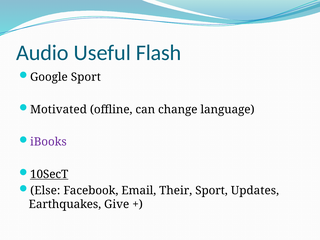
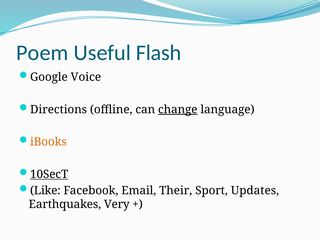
Audio: Audio -> Poem (42, 53)
Google Sport: Sport -> Voice (86, 77)
Motivated: Motivated -> Directions (59, 109)
change underline: none -> present (178, 109)
iBooks colour: purple -> orange (48, 142)
Else: Else -> Like (45, 190)
Give: Give -> Very (117, 204)
